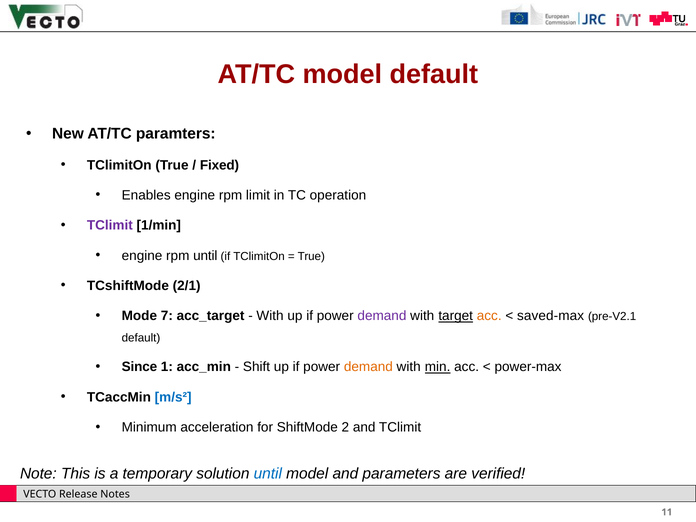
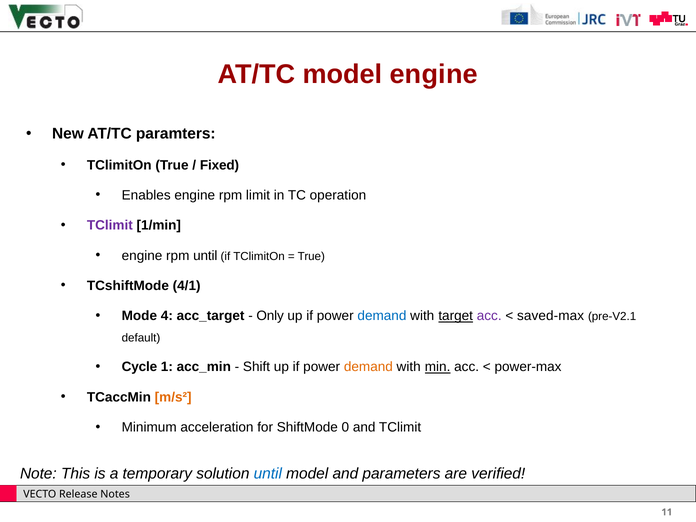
model default: default -> engine (434, 74)
2/1: 2/1 -> 4/1 (187, 286)
7: 7 -> 4 (167, 316)
With: With -> Only (270, 316)
demand colour: purple -> blue (382, 316)
acc colour: orange -> purple (489, 316)
Since: Since -> Cycle (139, 367)
m/s² colour: blue -> orange (173, 397)
2: 2 -> 0 (345, 427)
